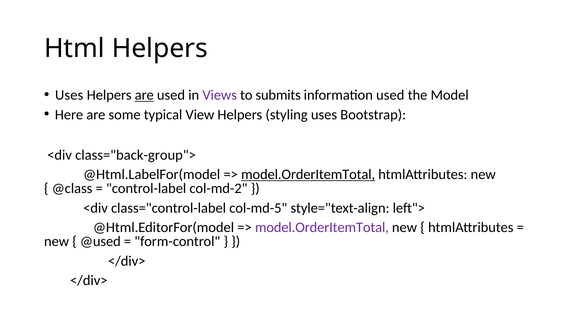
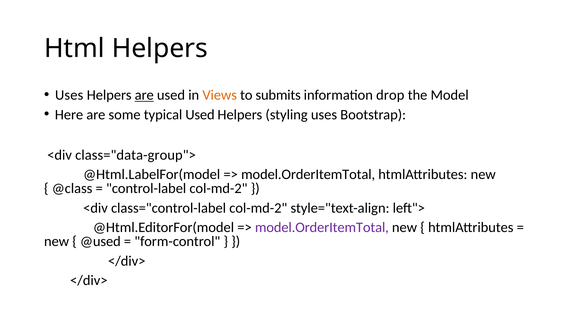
Views colour: purple -> orange (220, 95)
information used: used -> drop (390, 95)
typical View: View -> Used (200, 115)
class="back-group">: class="back-group"> -> class="data-group"> (136, 155)
model.OrderItemTotal underline: present -> none (308, 175)
class="control-label col-md-5: col-md-5 -> col-md-2 (258, 208)
